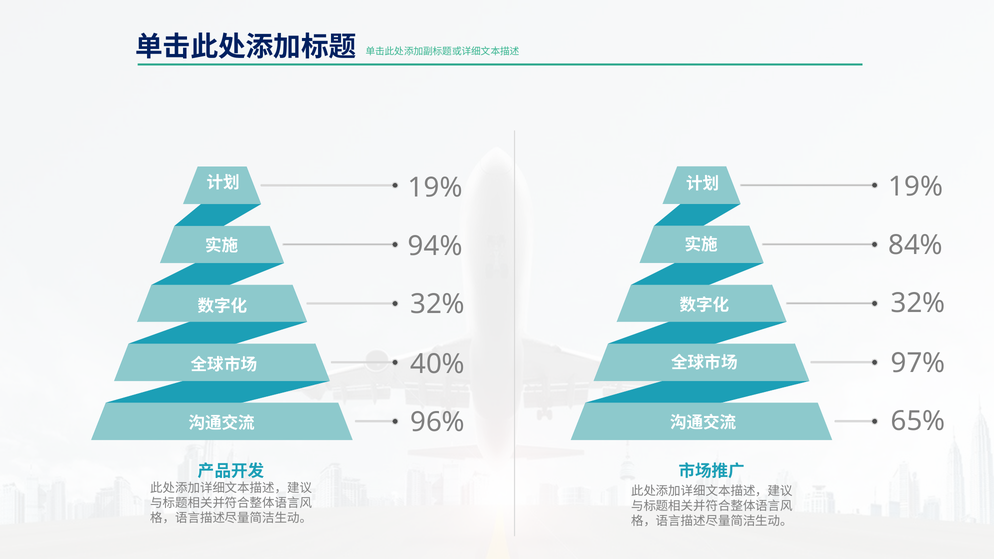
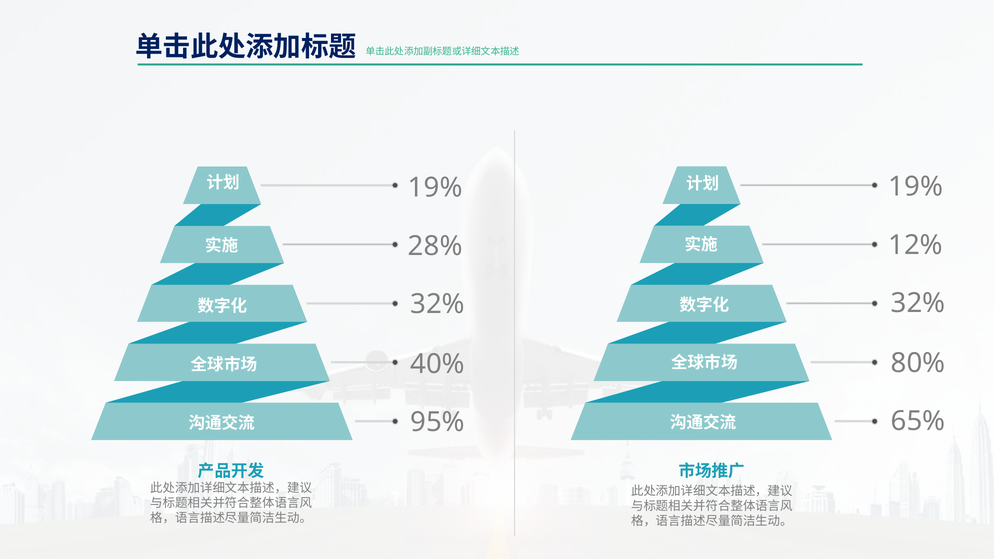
84%: 84% -> 12% (916, 245)
94%: 94% -> 28% (435, 246)
97%: 97% -> 80% (918, 363)
96%: 96% -> 95% (438, 422)
